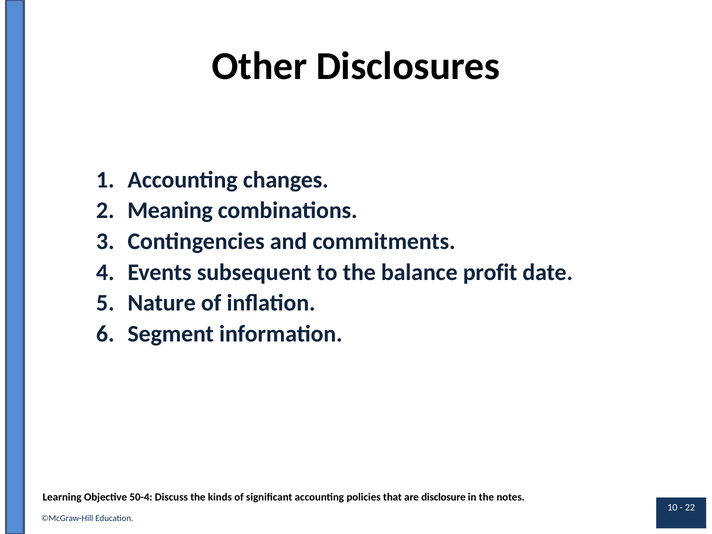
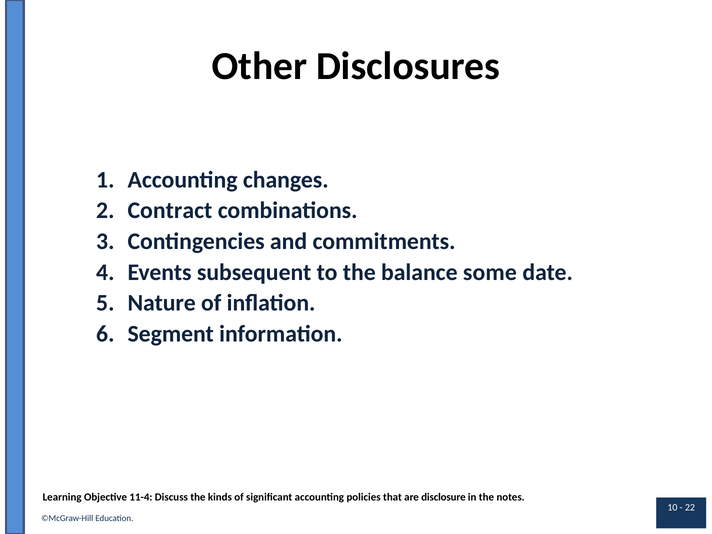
Meaning: Meaning -> Contract (170, 211)
profit: profit -> some (490, 272)
50-4: 50-4 -> 11-4 (141, 497)
